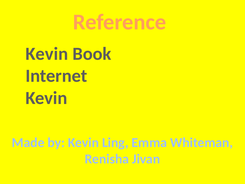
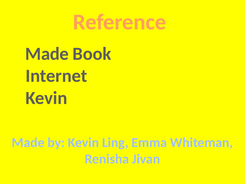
Kevin: Kevin -> Made (47, 54)
